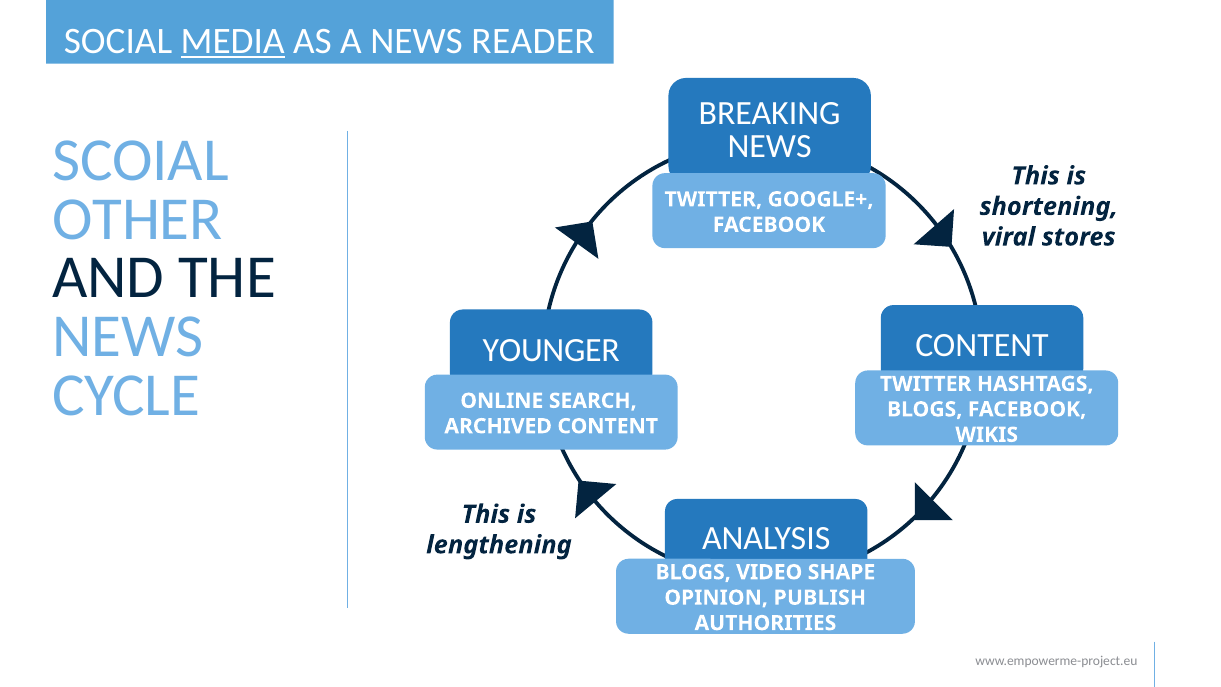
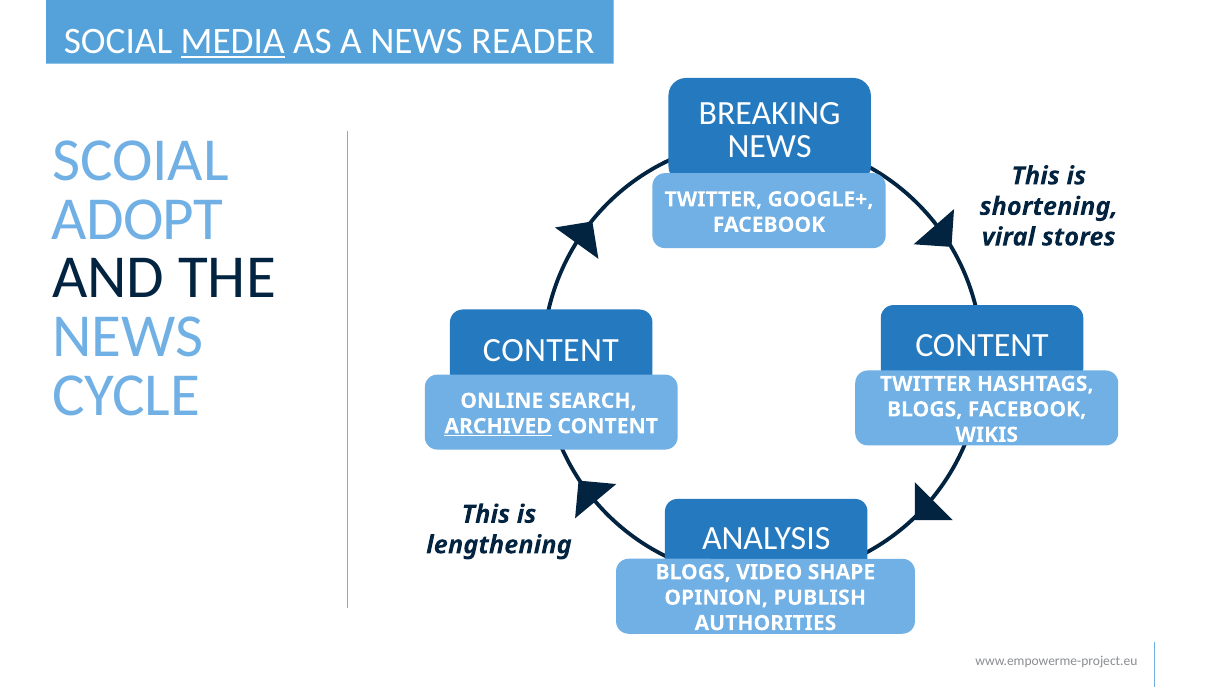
OTHER: OTHER -> ADOPT (138, 219)
YOUNGER: YOUNGER -> CONTENT (551, 350)
ARCHIVED underline: none -> present (498, 426)
